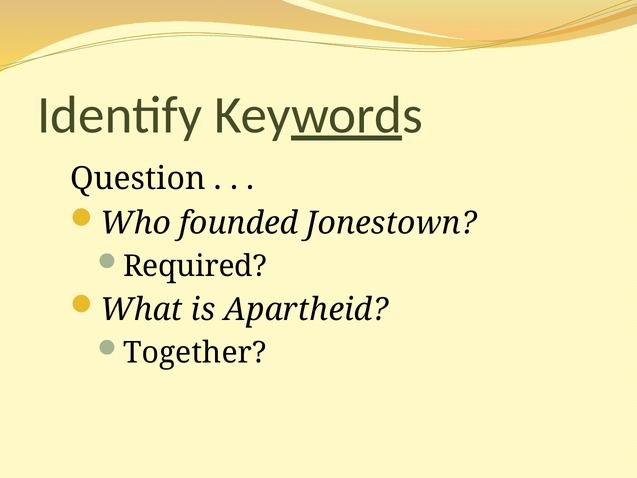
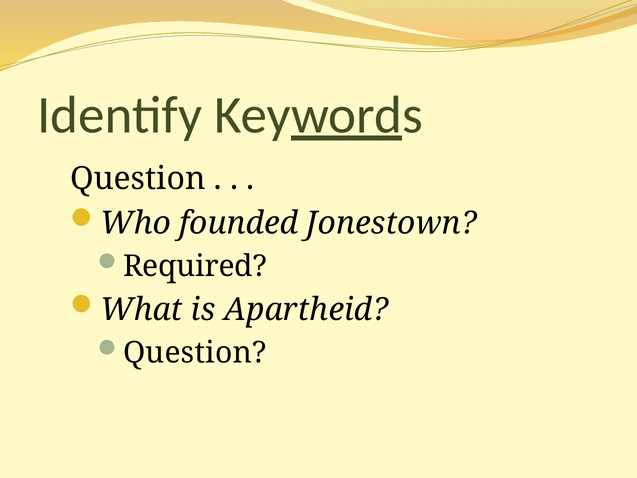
Together: Together -> Question (195, 353)
